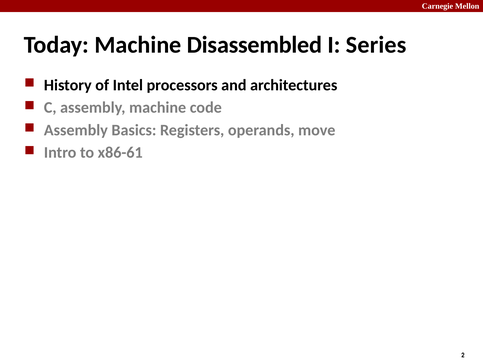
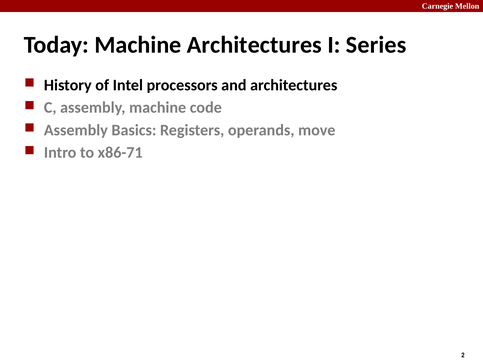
Machine Disassembled: Disassembled -> Architectures (254, 45)
x86-61: x86-61 -> x86-71 (120, 153)
